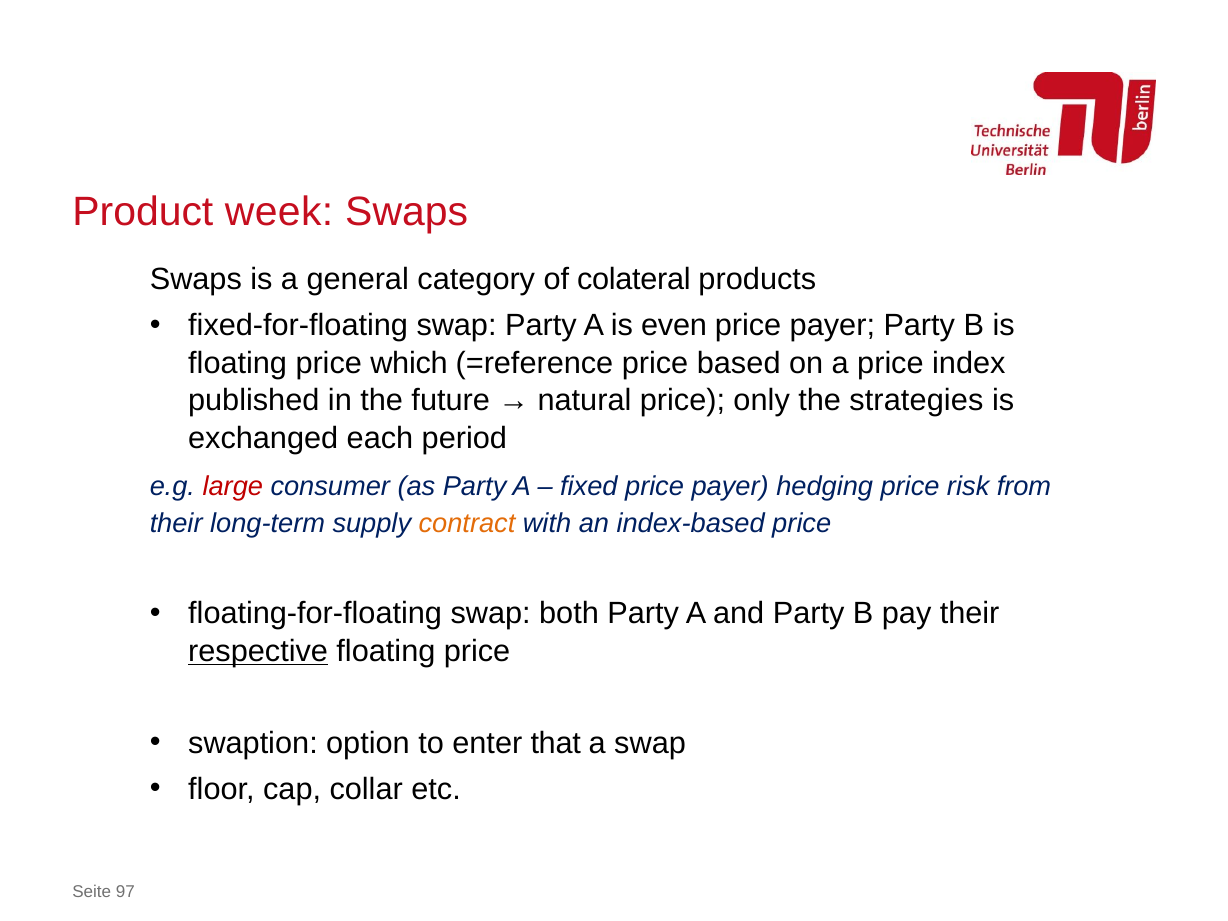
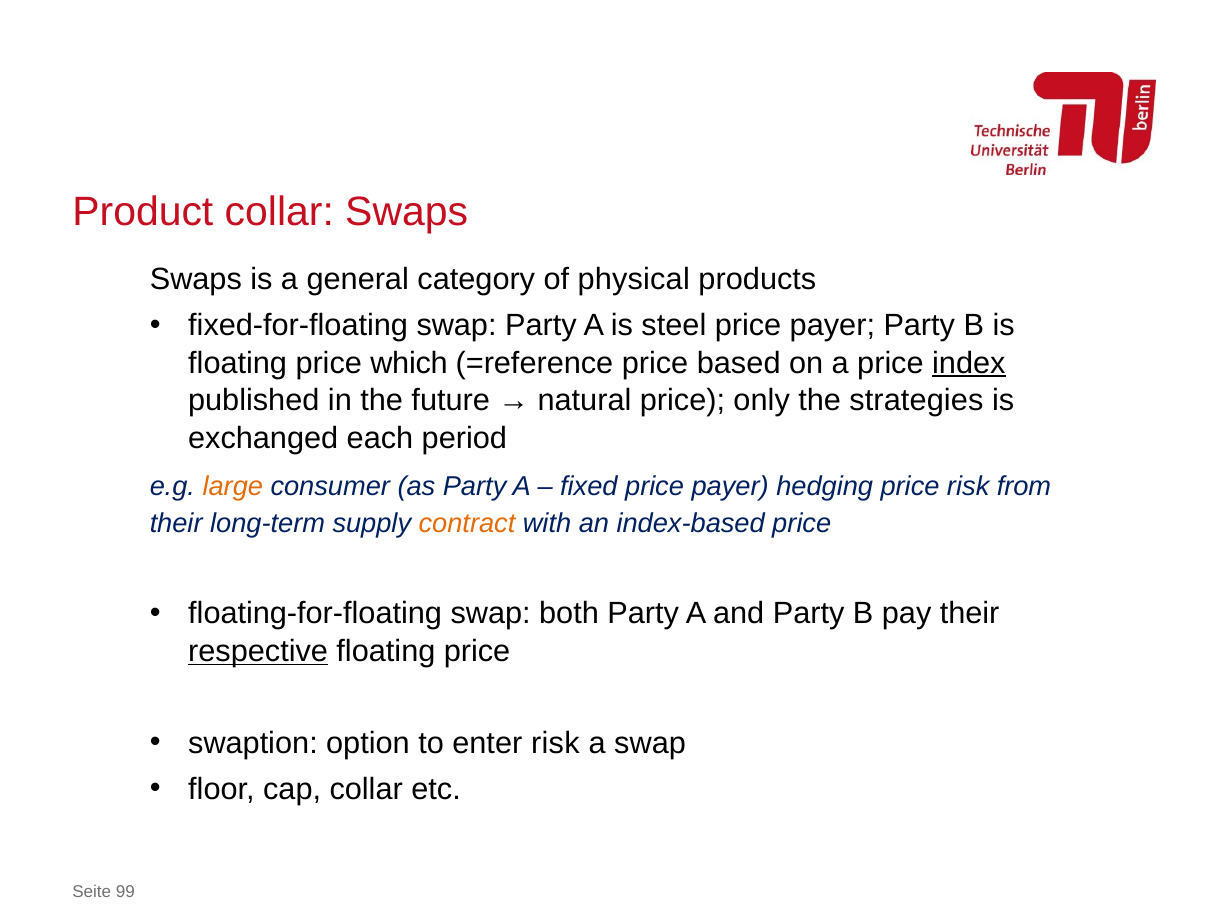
Product week: week -> collar (279, 212)
colateral: colateral -> physical (634, 280)
even: even -> steel (674, 326)
index underline: none -> present (969, 363)
large colour: red -> orange (233, 486)
enter that: that -> risk (555, 743)
97: 97 -> 99 (125, 892)
